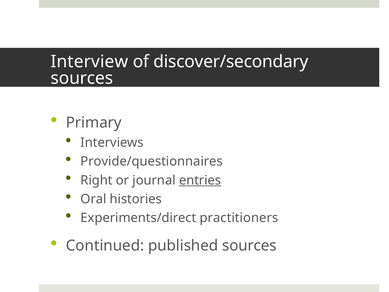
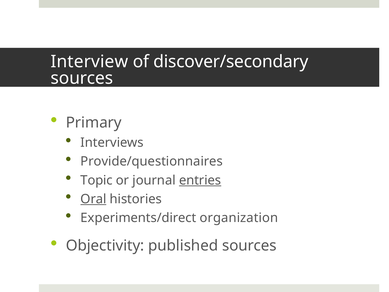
Right: Right -> Topic (97, 180)
Oral underline: none -> present (93, 199)
practitioners: practitioners -> organization (239, 218)
Continued: Continued -> Objectivity (105, 246)
